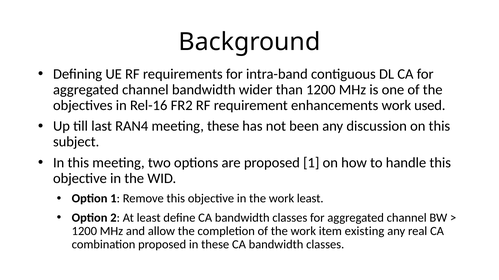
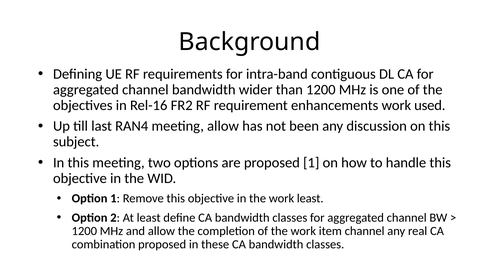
meeting these: these -> allow (223, 126)
item existing: existing -> channel (365, 232)
